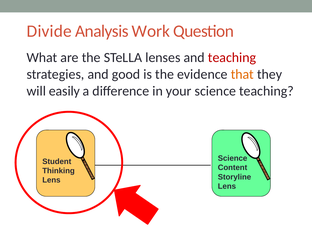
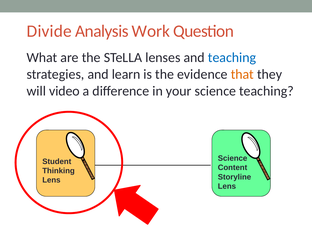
teaching colour: red -> blue (232, 58)
good: good -> learn (126, 74)
easily: easily -> video (64, 91)
